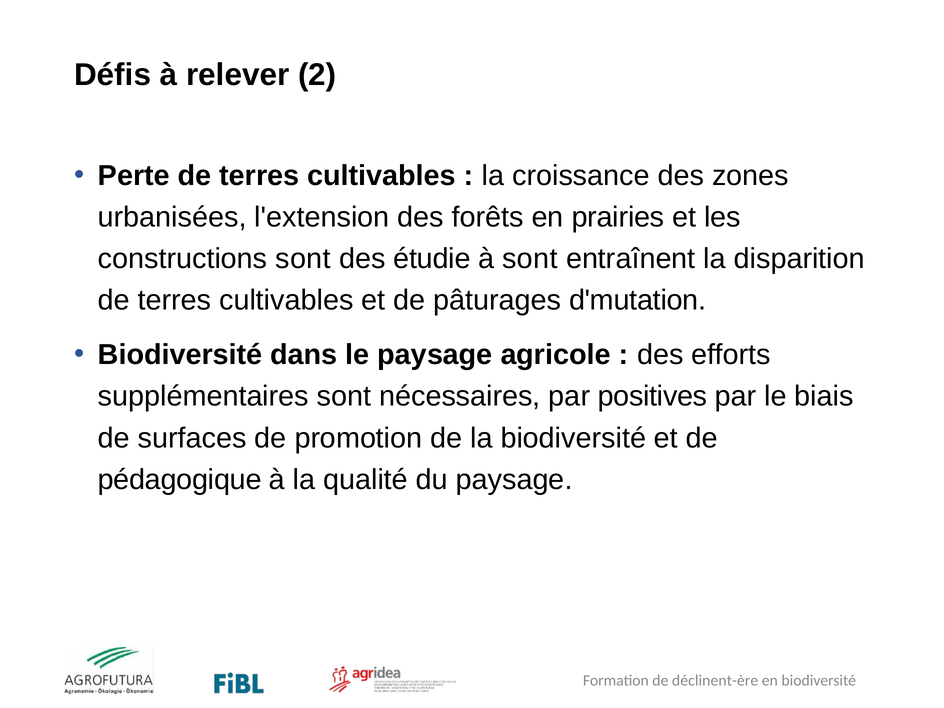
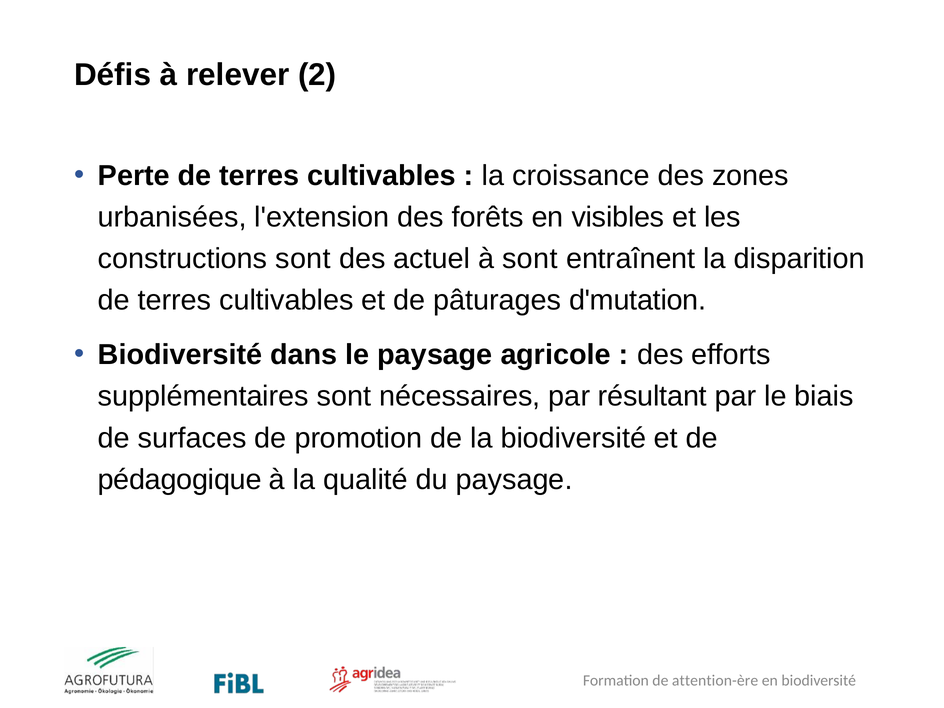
prairies: prairies -> visibles (618, 217)
étudie: étudie -> actuel (432, 259)
positives: positives -> résultant (652, 396)
déclinent-ère: déclinent-ère -> attention-ère (715, 680)
